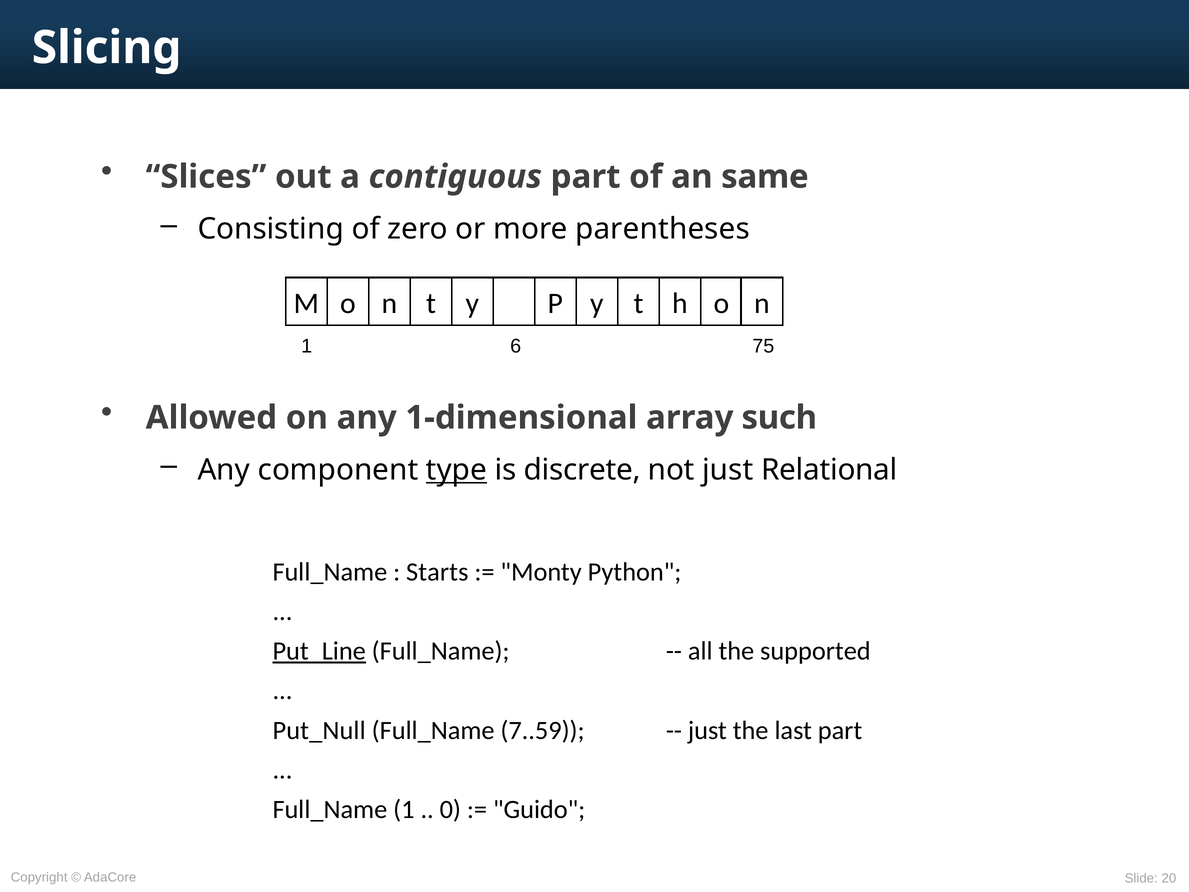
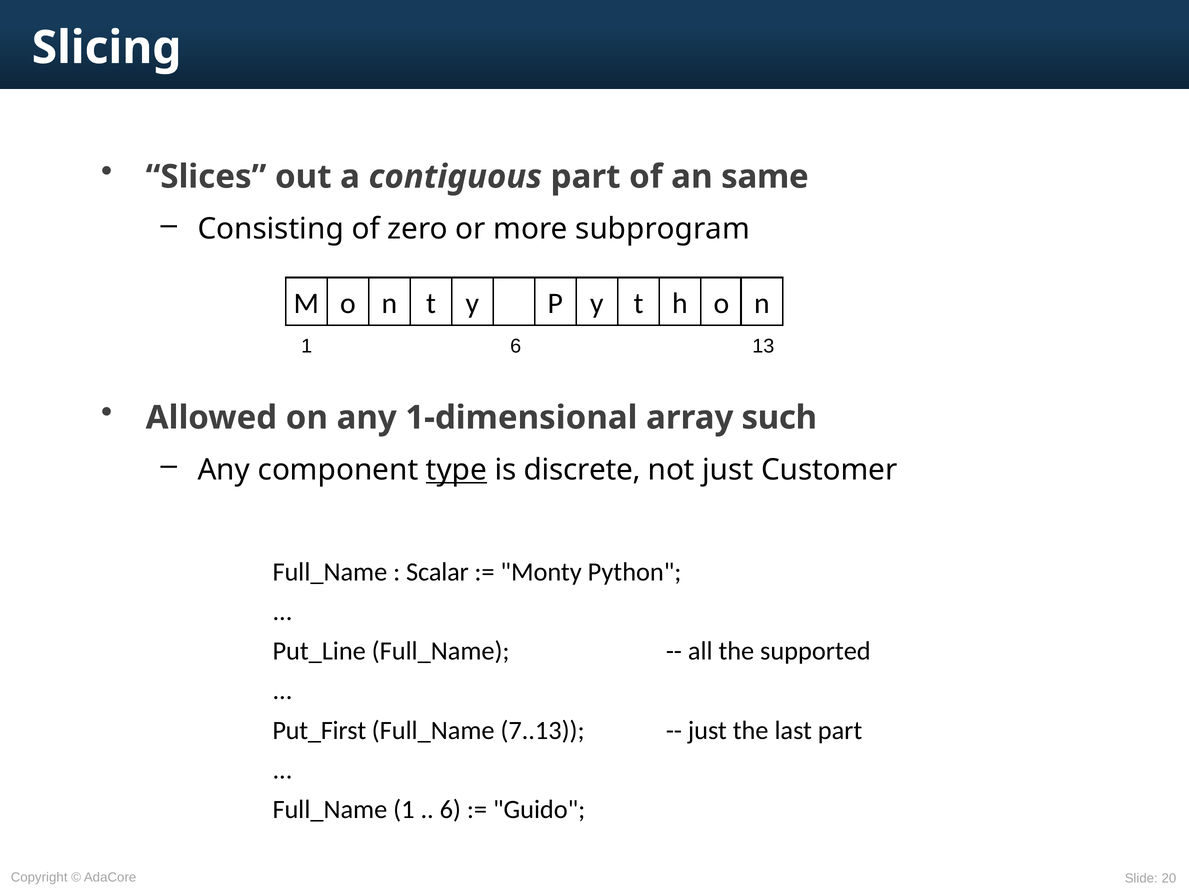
parentheses: parentheses -> subprogram (663, 229)
75: 75 -> 13 (763, 346)
Relational: Relational -> Customer (829, 470)
Starts: Starts -> Scalar (437, 572)
Put_Line underline: present -> none (319, 651)
Put_Null: Put_Null -> Put_First (319, 730)
7..59: 7..59 -> 7..13 (543, 730)
0: 0 -> 6 (450, 809)
